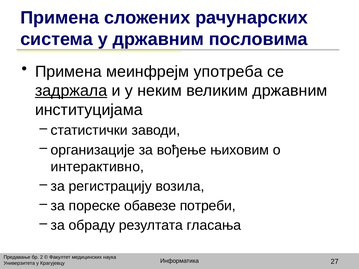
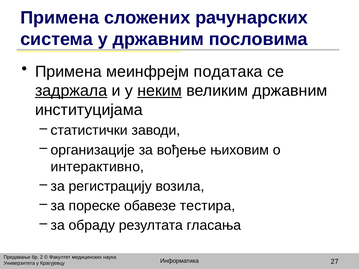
употреба: употреба -> података (228, 72)
неким underline: none -> present (160, 91)
потреби: потреби -> тестира (208, 206)
